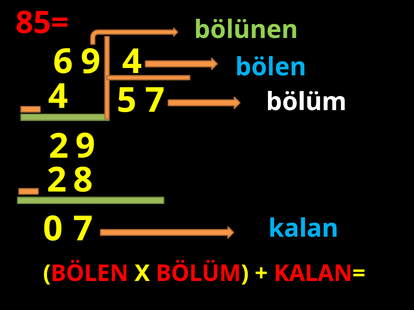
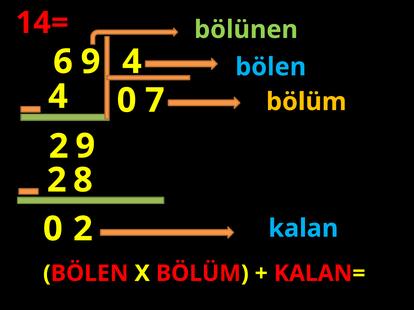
85=: 85= -> 14= (42, 23)
5: 5 -> 0 (127, 101)
bölüm colour: white -> yellow (306, 102)
0 7: 7 -> 2 (83, 229)
